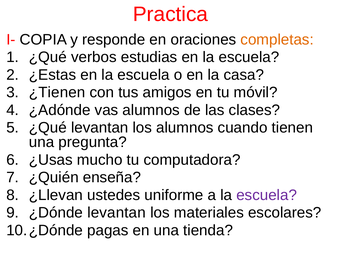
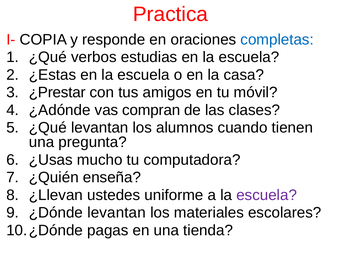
completas colour: orange -> blue (277, 40)
¿Tienen: ¿Tienen -> ¿Prestar (57, 92)
vas alumnos: alumnos -> compran (151, 110)
